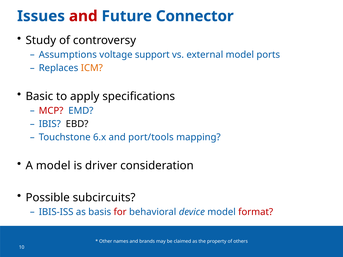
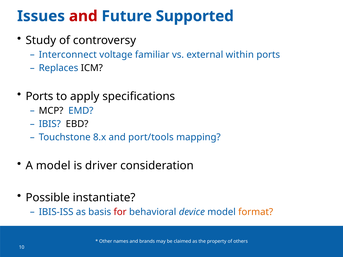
Connector: Connector -> Supported (195, 16)
Assumptions: Assumptions -> Interconnect (68, 55)
support: support -> familiar (152, 55)
external model: model -> within (240, 55)
ICM colour: orange -> black (92, 68)
Basic: Basic -> Ports (39, 96)
MCP colour: red -> black (51, 111)
6.x: 6.x -> 8.x (100, 137)
subcircuits: subcircuits -> instantiate (104, 198)
format colour: red -> orange (256, 212)
